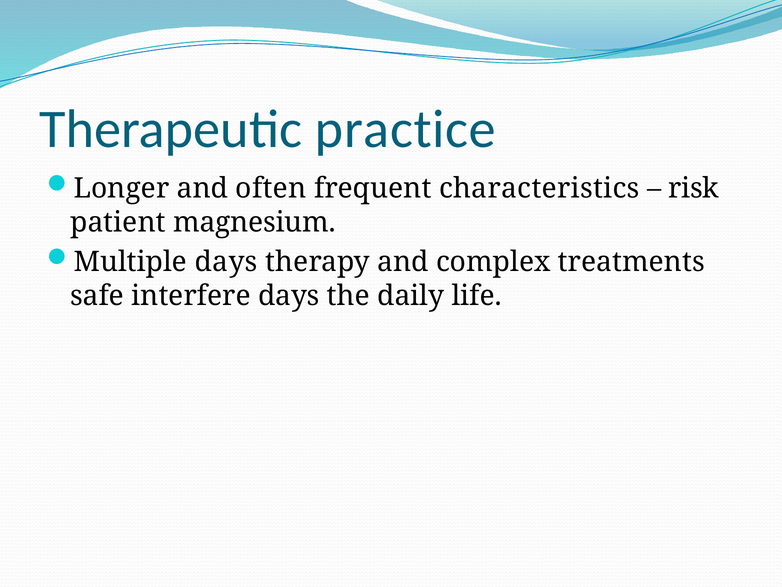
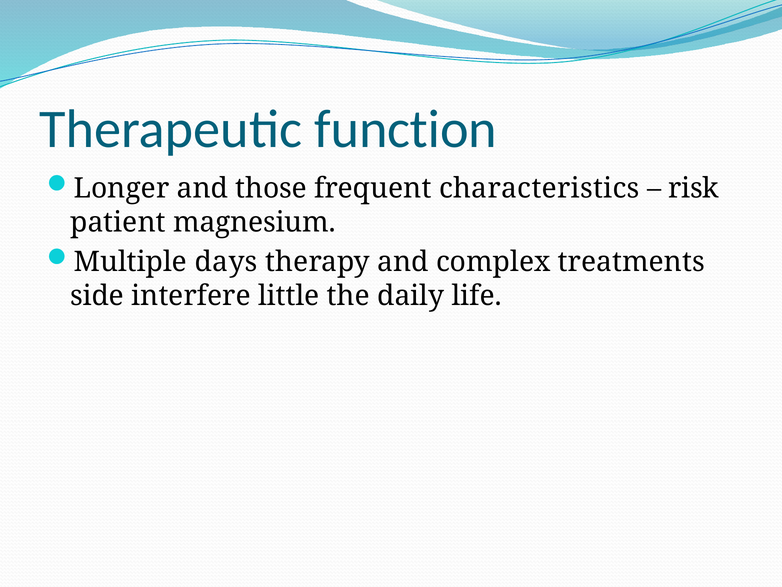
practice: practice -> function (406, 129)
often: often -> those (271, 188)
safe: safe -> side (97, 296)
interfere days: days -> little (289, 296)
